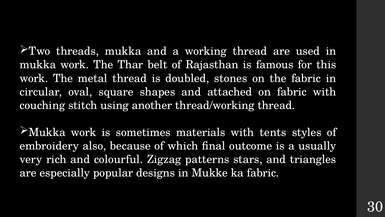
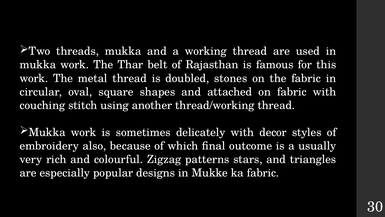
materials: materials -> delicately (201, 132)
tents: tents -> decor (273, 132)
